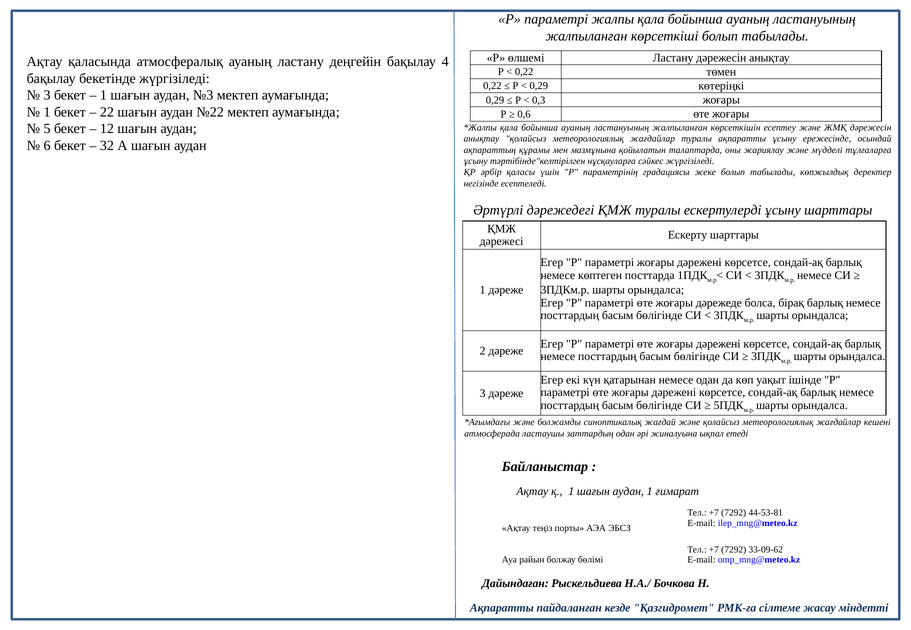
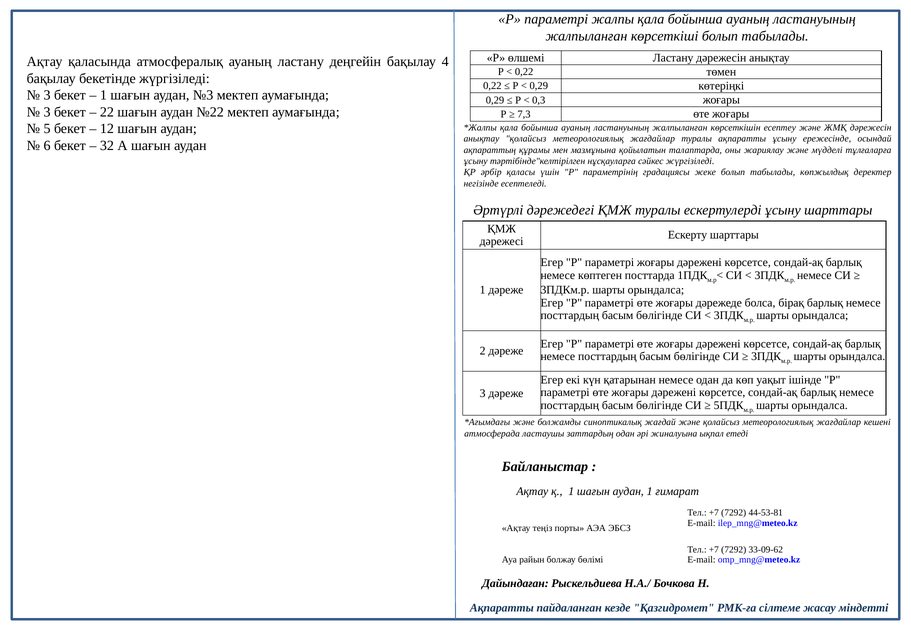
1: 1 -> 3 (47, 112)
0,6: 0,6 -> 7,3 (524, 114)
